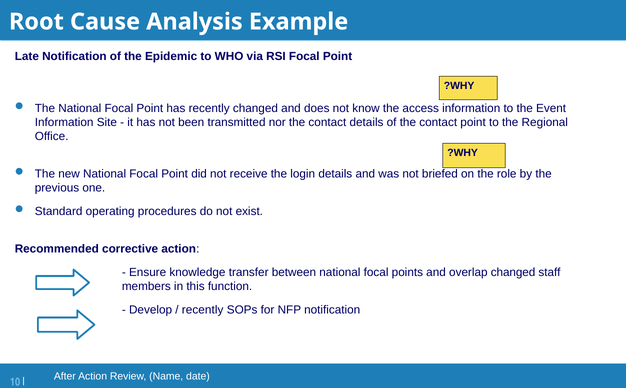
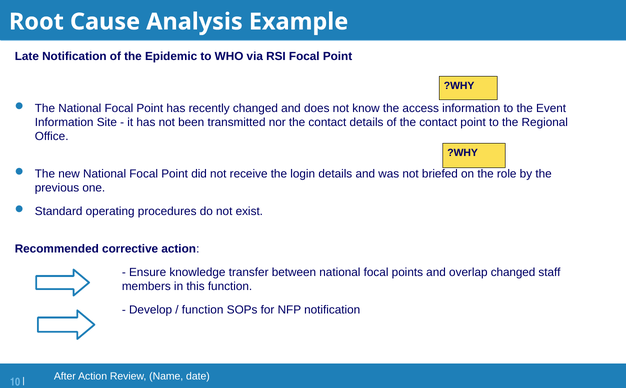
recently: recently -> function (203, 310)
